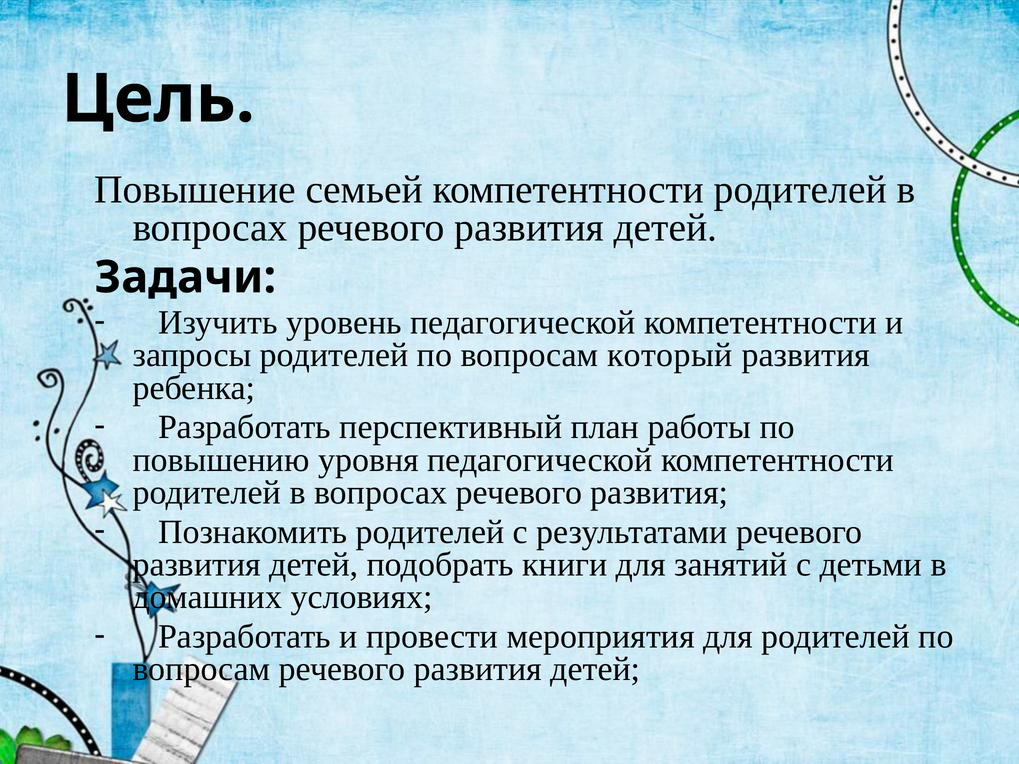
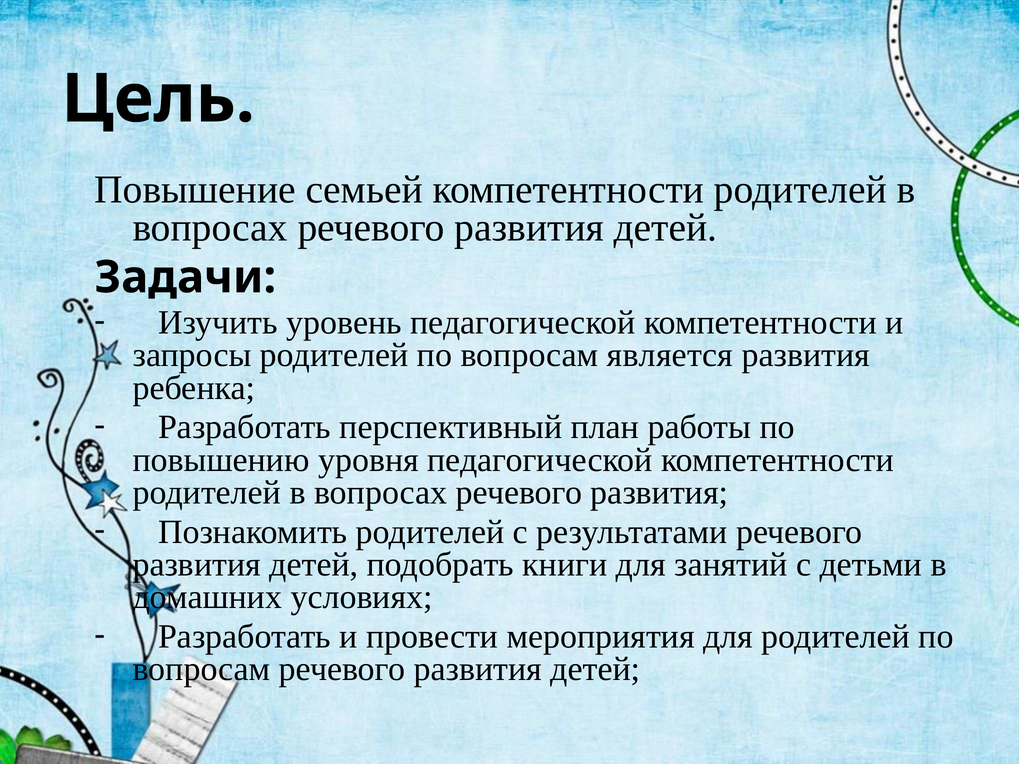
который: который -> является (670, 355)
